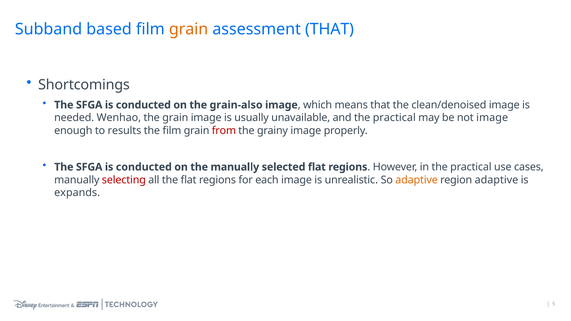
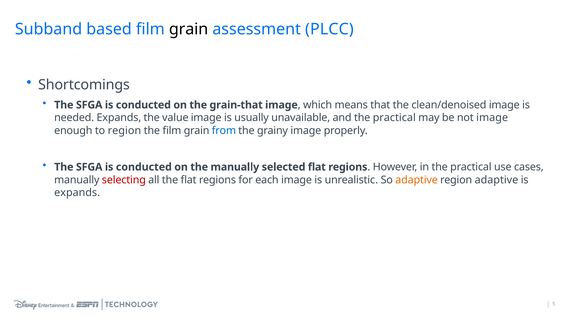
grain colour: orange -> black (189, 29)
assessment THAT: THAT -> PLCC (329, 29)
grain-also: grain-also -> grain-that (236, 105)
needed Wenhao: Wenhao -> Expands (119, 118)
the grain: grain -> value (175, 118)
to results: results -> region (124, 131)
from colour: red -> blue (224, 131)
